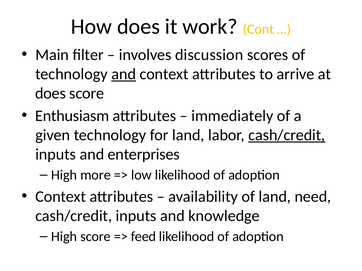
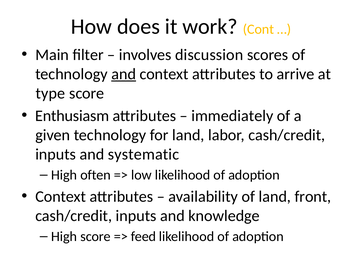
does: does -> type (50, 93)
cash/credit underline: present -> none (287, 135)
enterprises: enterprises -> systematic (144, 155)
more: more -> often (96, 175)
need: need -> front (313, 197)
